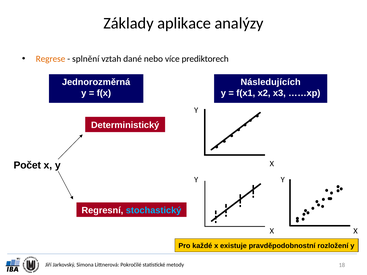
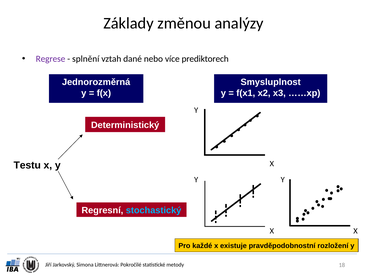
aplikace: aplikace -> změnou (184, 23)
Regrese colour: orange -> purple (51, 59)
Následujících: Následujících -> Smysluplnost (271, 82)
Počet: Počet -> Testu (27, 165)
